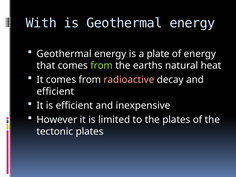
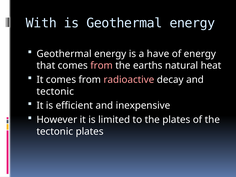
plate: plate -> have (158, 54)
from colour: light green -> pink (102, 66)
efficient: efficient -> tectonic (55, 91)
